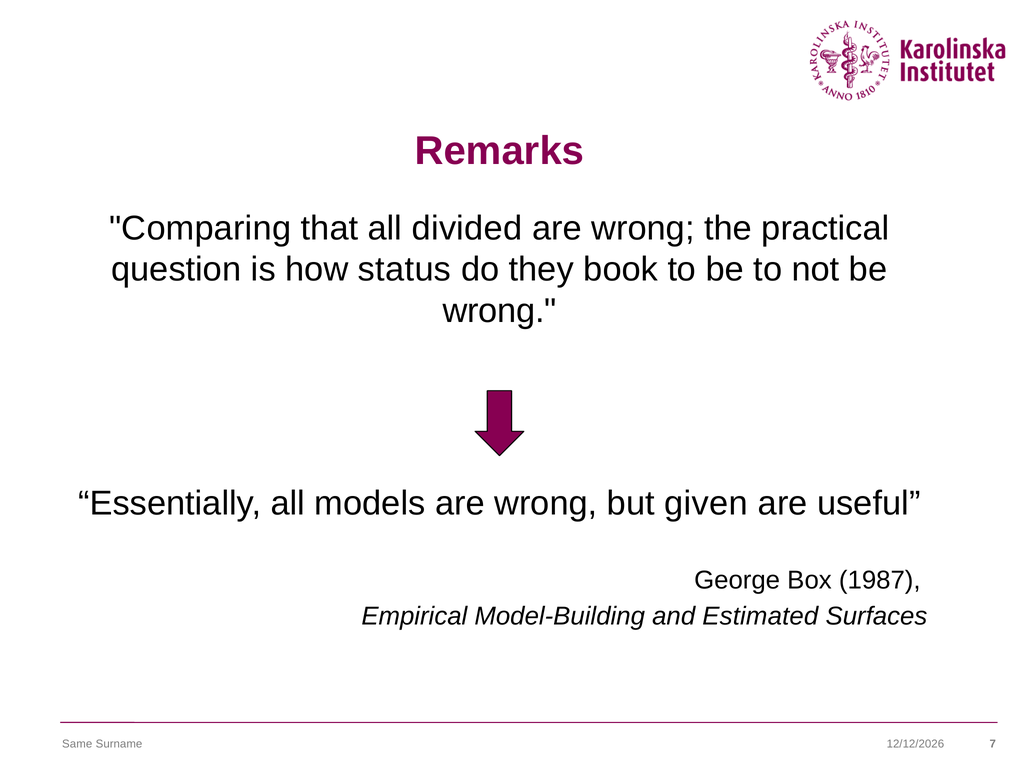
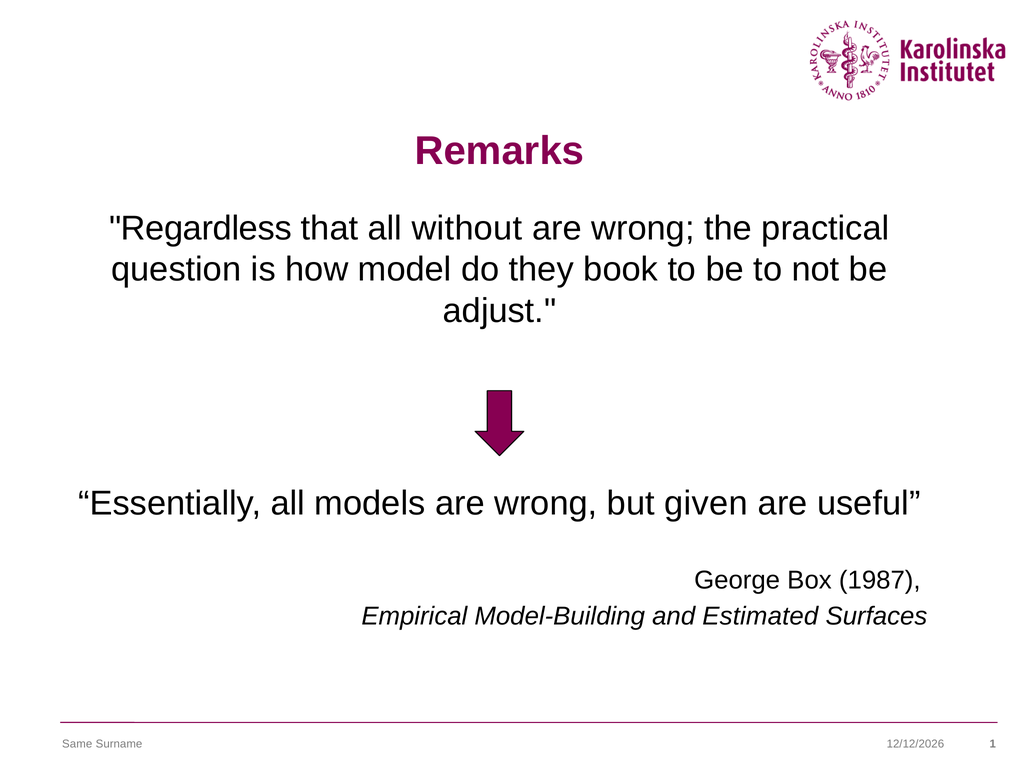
Comparing: Comparing -> Regardless (200, 228)
divided: divided -> without (467, 228)
status: status -> model (405, 270)
wrong: wrong -> adjust (499, 311)
7: 7 -> 1 (993, 744)
